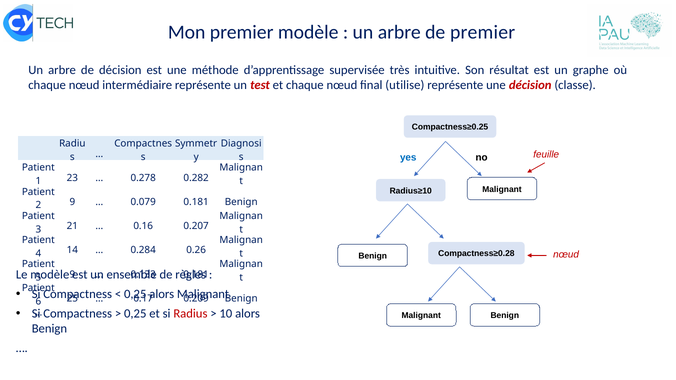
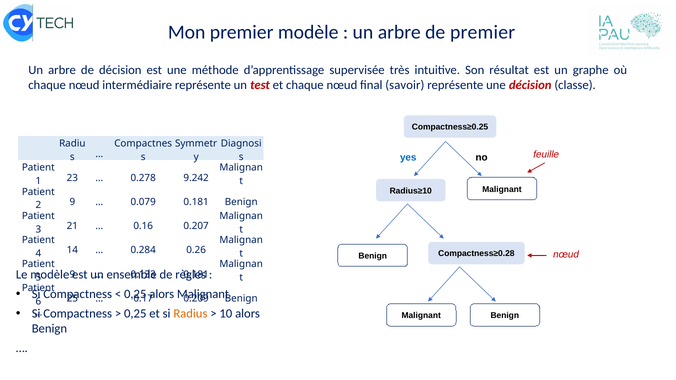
utilise: utilise -> savoir (405, 85)
0.282: 0.282 -> 9.242 (196, 178)
Radius colour: red -> orange (190, 314)
